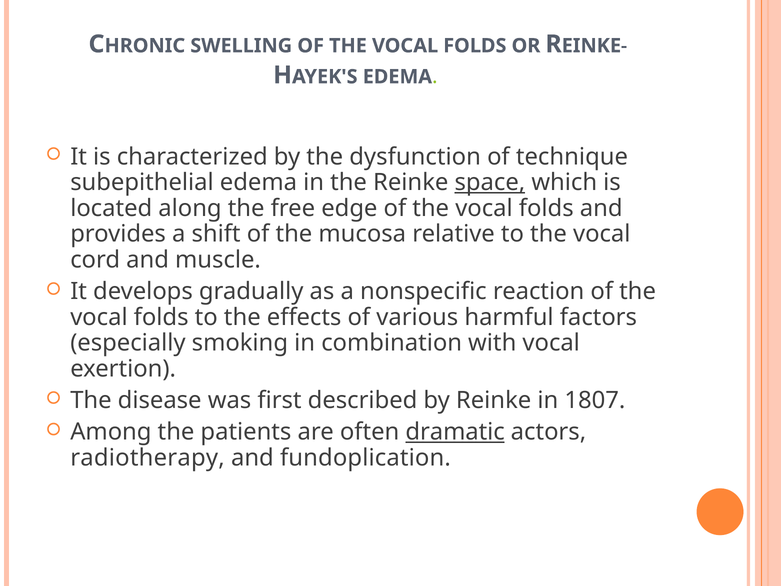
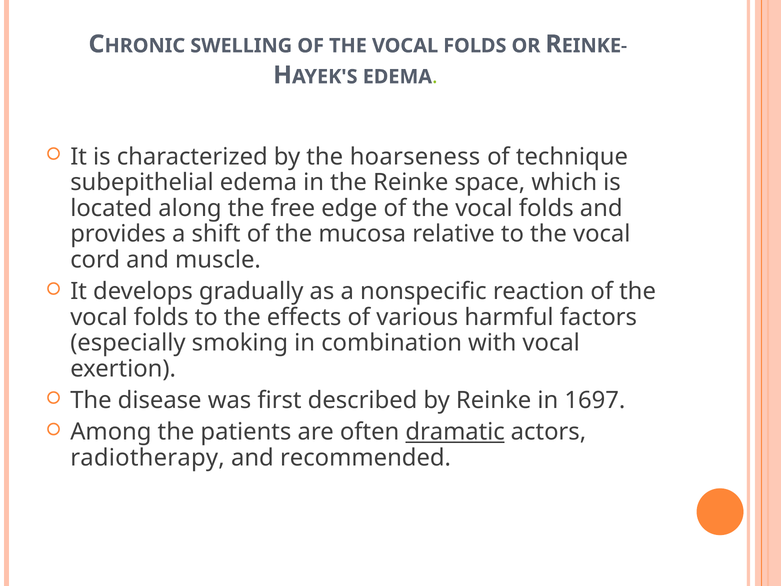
dysfunction: dysfunction -> hoarseness (415, 157)
space underline: present -> none (490, 182)
1807: 1807 -> 1697 (595, 400)
fundoplication: fundoplication -> recommended (366, 458)
